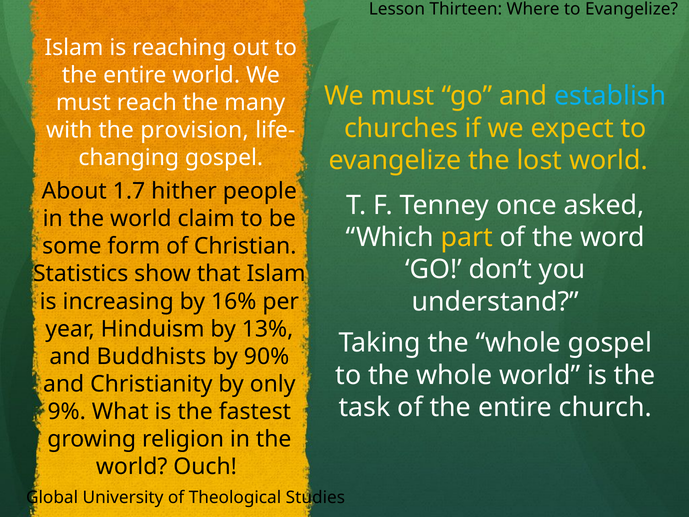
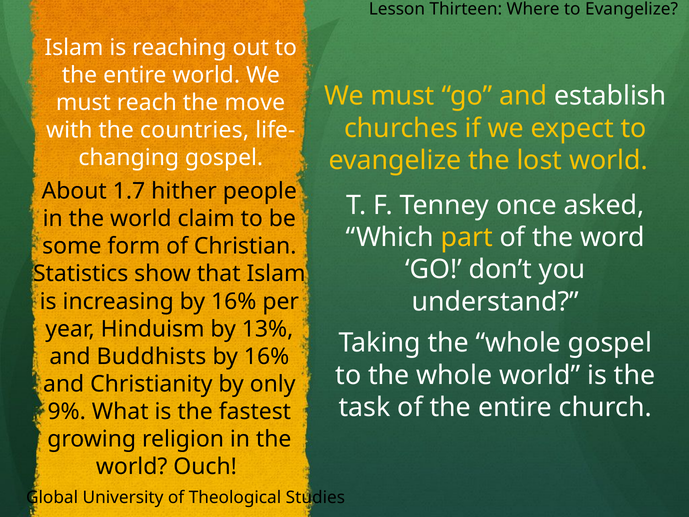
establish colour: light blue -> white (610, 96)
many: many -> move (255, 103)
provision: provision -> countries (195, 130)
90%: 90% -> 16% (267, 356)
